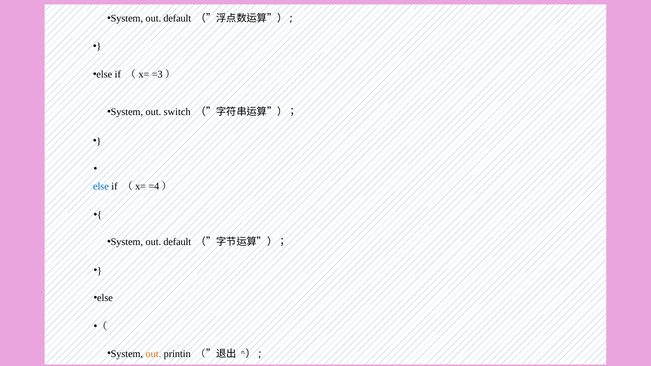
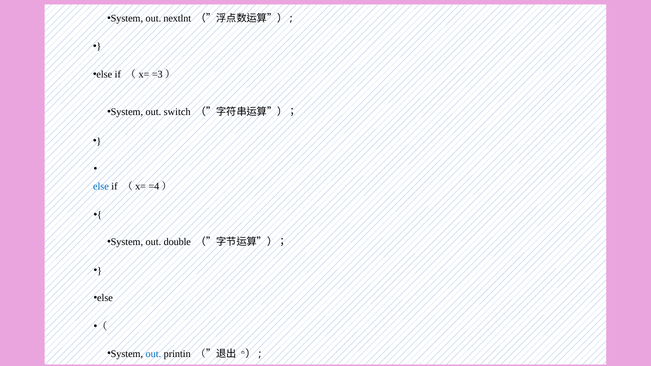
default: default -> nextlnt (177, 19)
default: default -> double (177, 242)
out colour: orange -> blue (153, 354)
